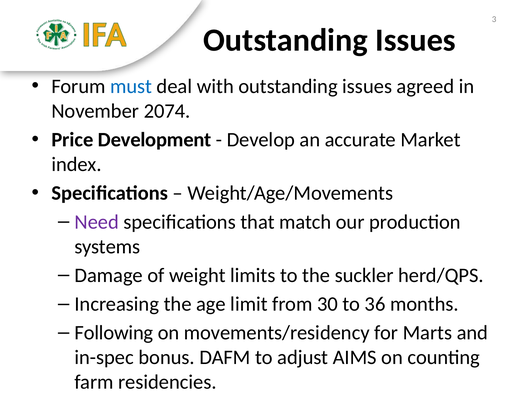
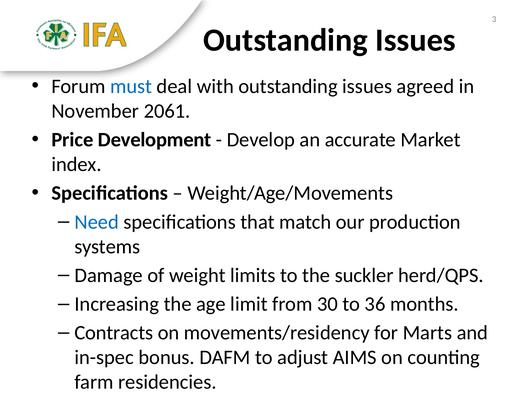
2074: 2074 -> 2061 (167, 111)
Need colour: purple -> blue (97, 222)
Following: Following -> Contracts (114, 333)
